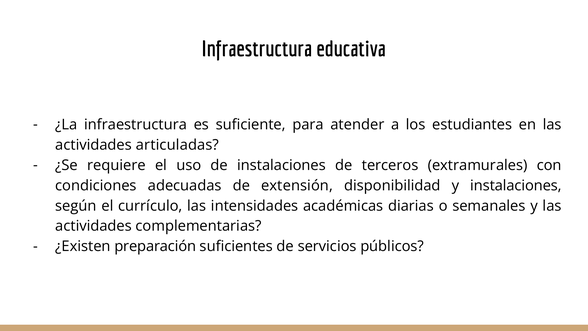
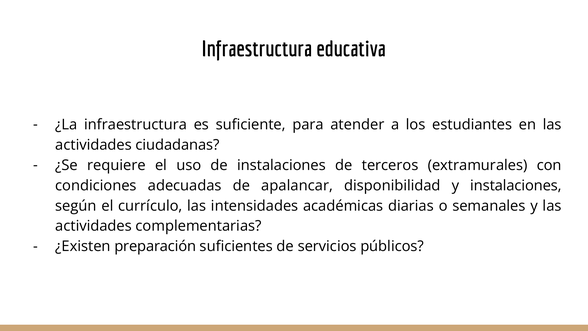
articuladas: articuladas -> ciudadanas (178, 145)
extensión: extensión -> apalancar (297, 185)
